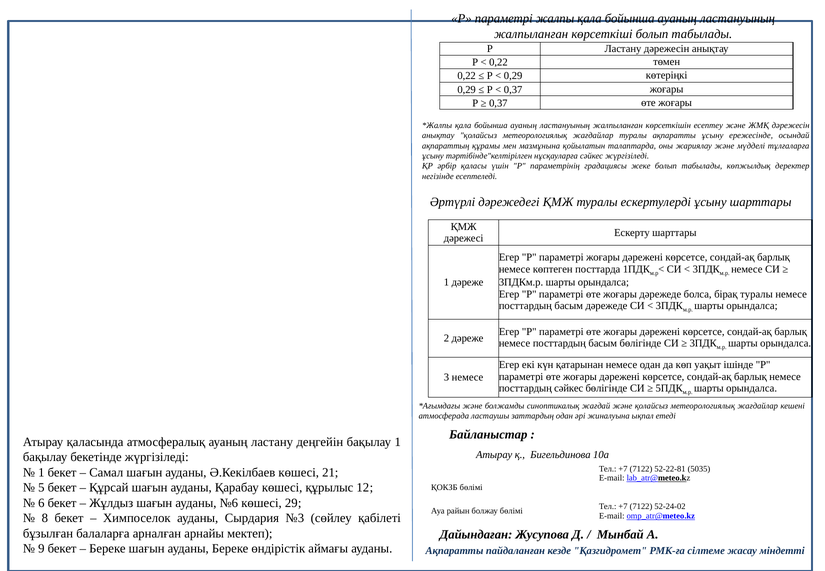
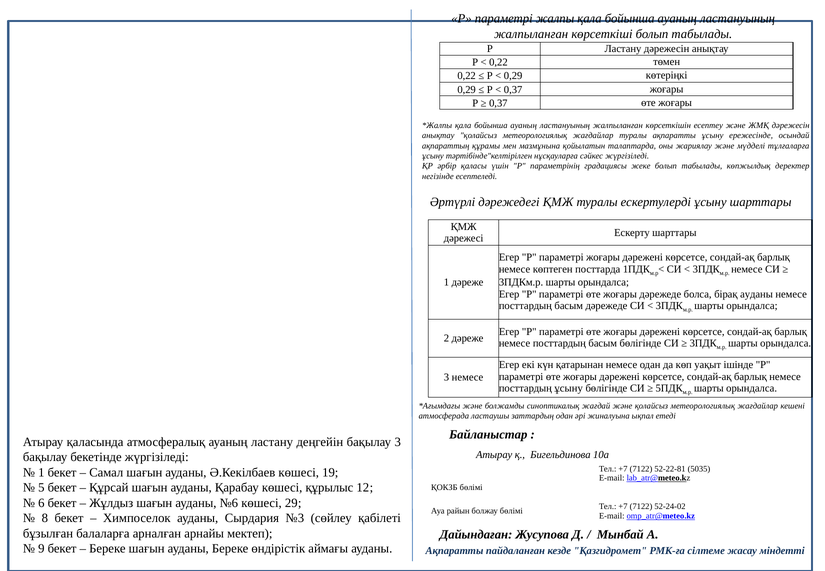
бірақ туралы: туралы -> ауданы (757, 294)
посттардың сәйкес: сәйкес -> ұсыну (569, 388)
бақылау 1: 1 -> 3 (398, 442)
21: 21 -> 19 (330, 473)
